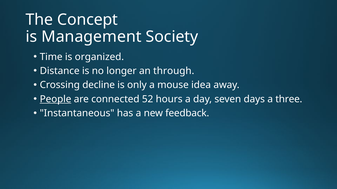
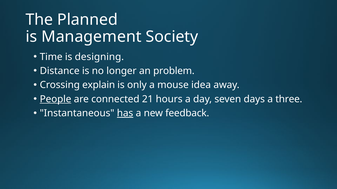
Concept: Concept -> Planned (88, 20)
organized: organized -> designing (99, 57)
through: through -> problem (174, 71)
decline: decline -> explain (99, 85)
52: 52 -> 21 (148, 99)
has underline: none -> present (125, 113)
